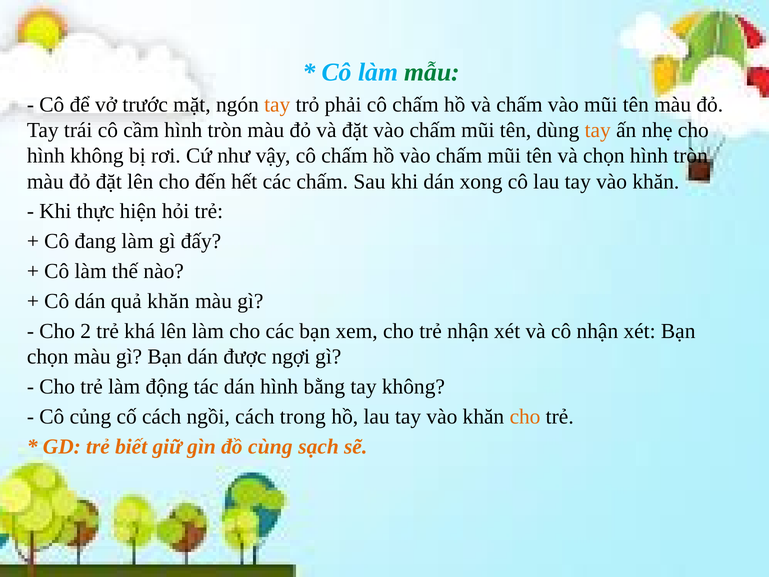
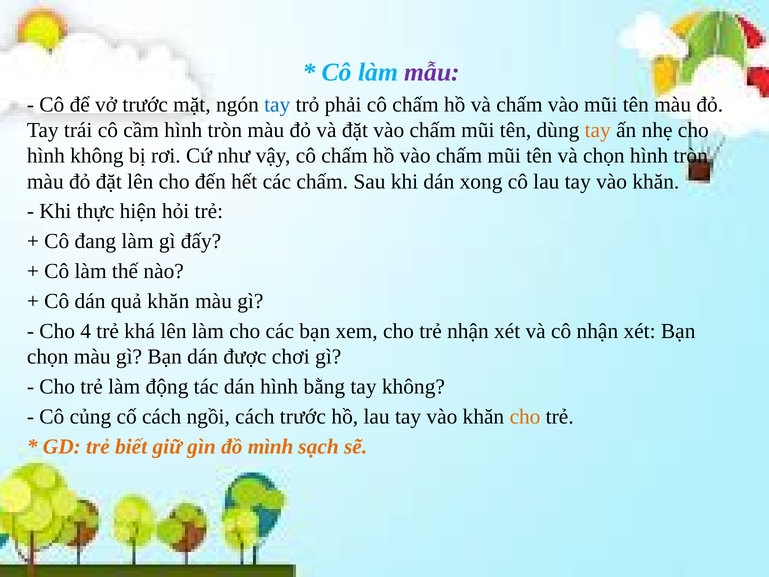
mẫu colour: green -> purple (432, 72)
tay colour: orange -> blue (277, 104)
2: 2 -> 4 (86, 331)
ngợi: ngợi -> chơi (291, 357)
cách trong: trong -> trước (303, 416)
cùng: cùng -> mình (271, 446)
